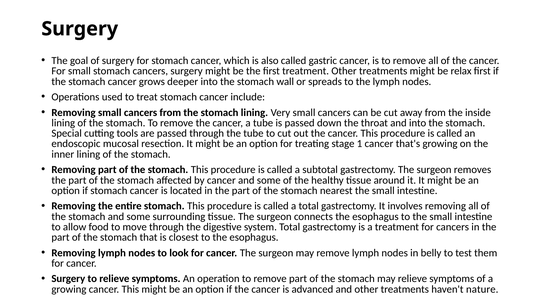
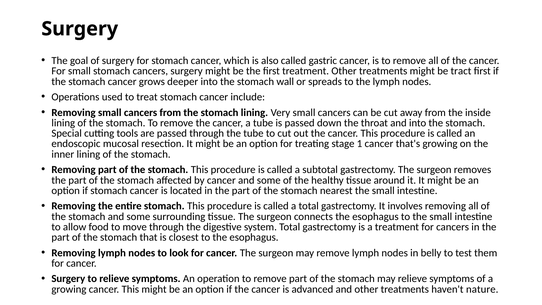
relax: relax -> tract (461, 71)
